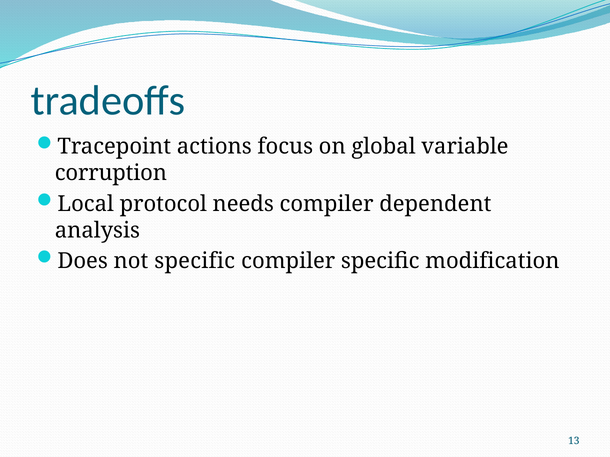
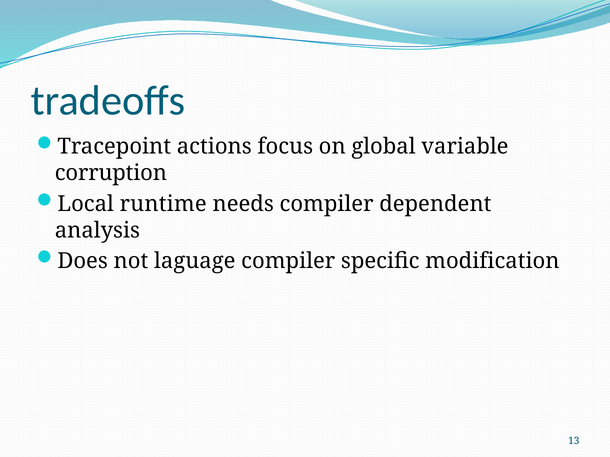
protocol: protocol -> runtime (163, 204)
not specific: specific -> laguage (195, 261)
